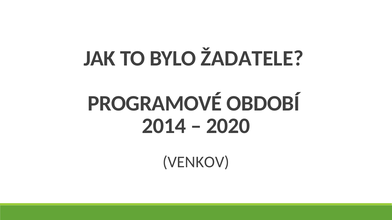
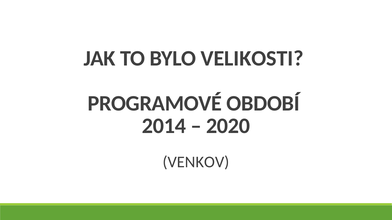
ŽADATELE: ŽADATELE -> VELIKOSTI (252, 59)
